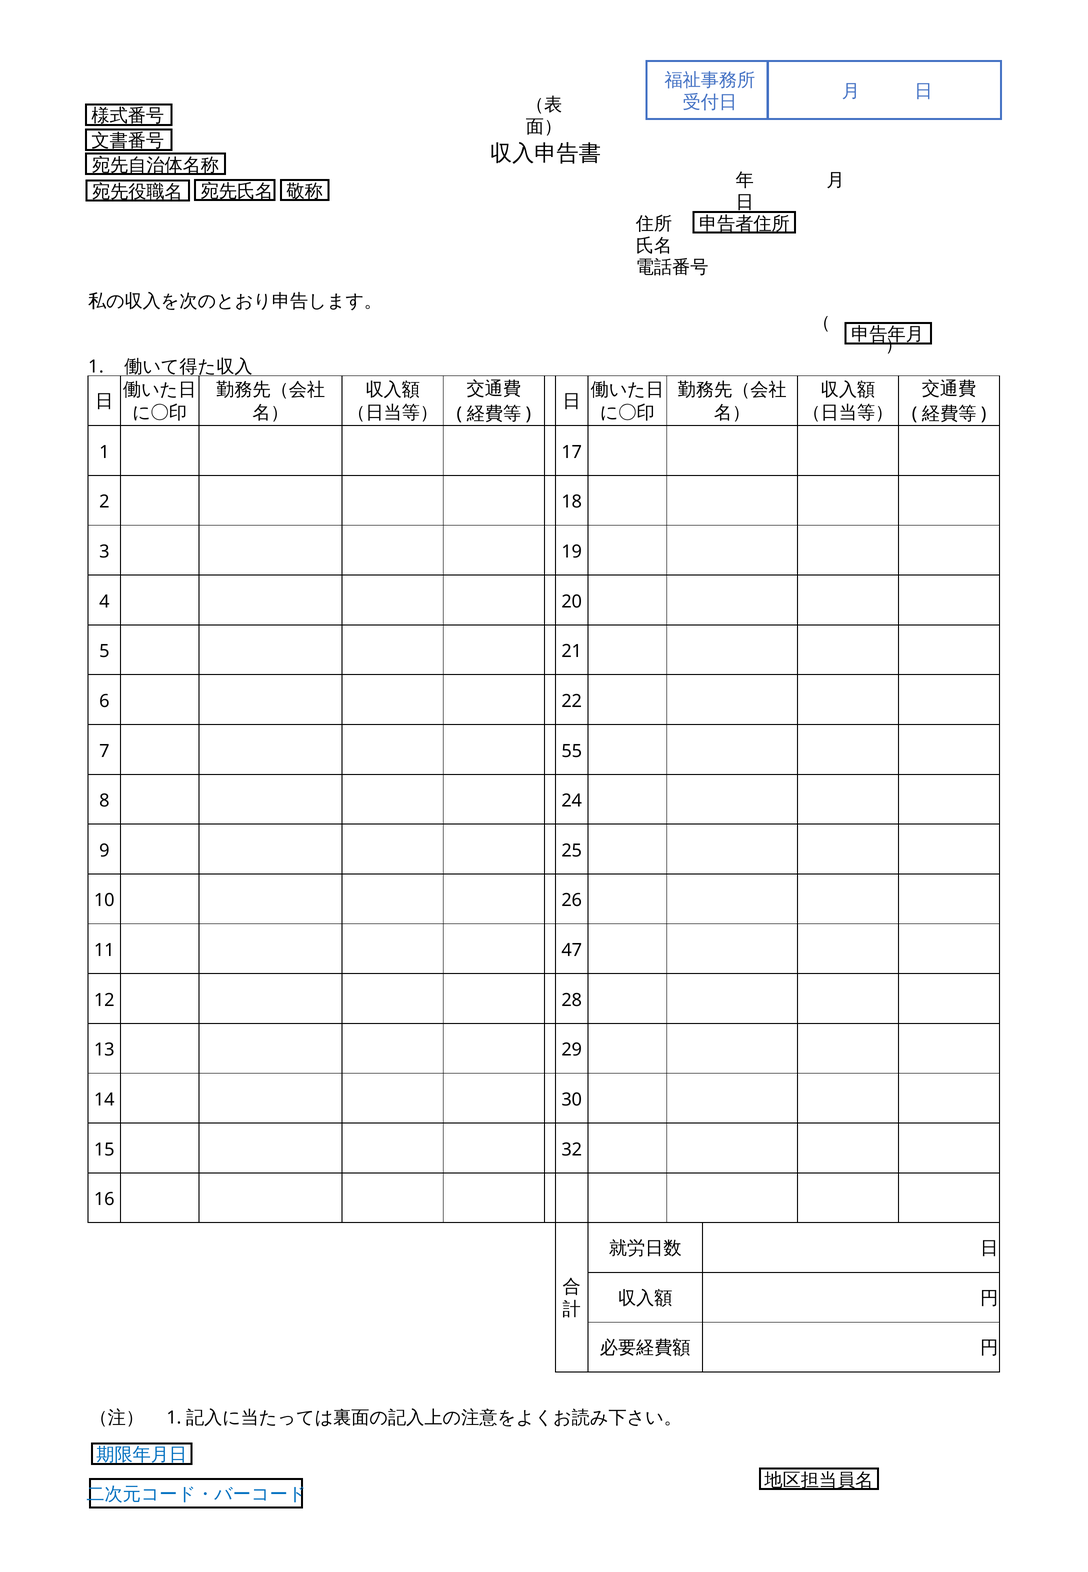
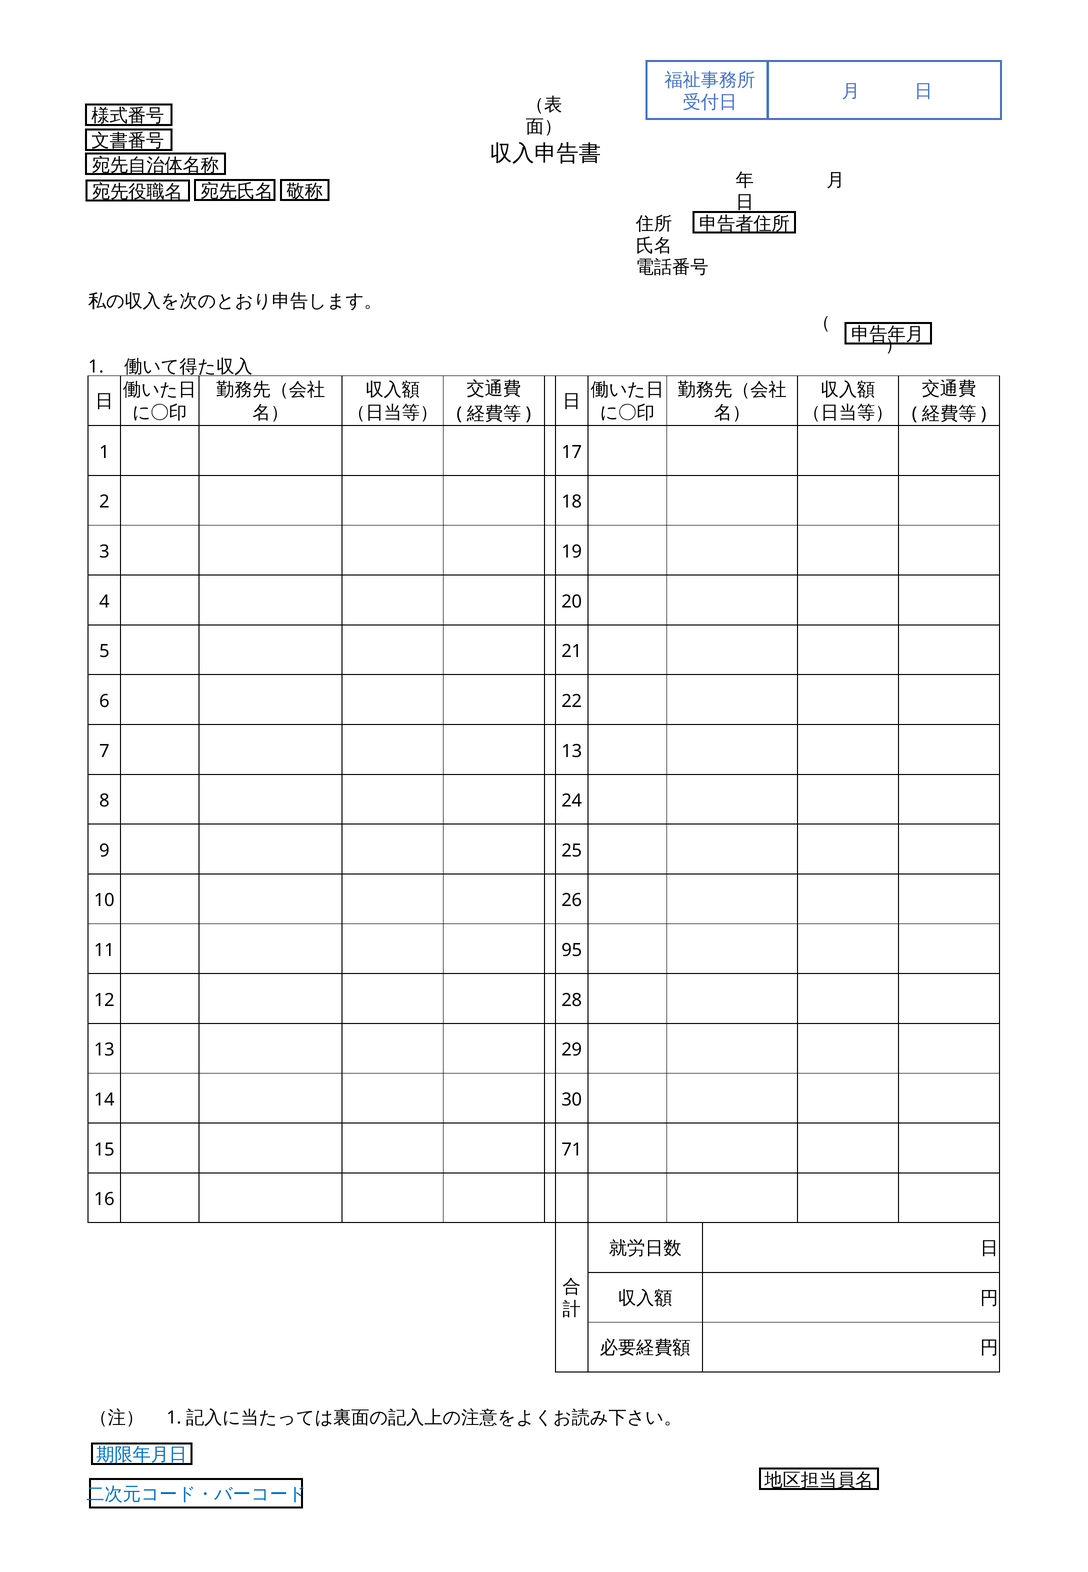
7 55: 55 -> 13 (572, 751)
47: 47 -> 95 (572, 950)
32: 32 -> 71 (572, 1149)
